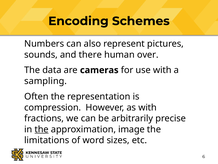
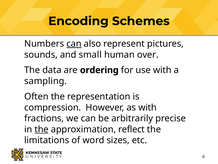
can underline: none -> present (74, 44)
there: there -> small (90, 54)
cameras: cameras -> ordering (99, 70)
image: image -> reflect (131, 129)
